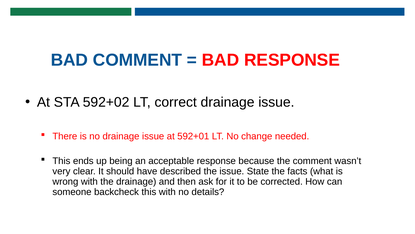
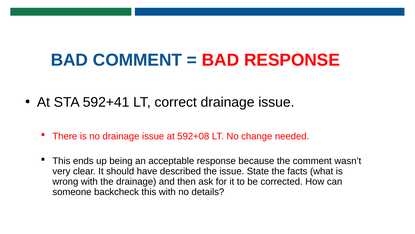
592+02: 592+02 -> 592+41 (106, 102)
592+01: 592+01 -> 592+08 (193, 136)
